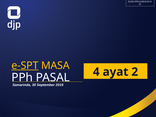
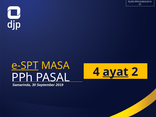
ayat underline: none -> present (116, 72)
